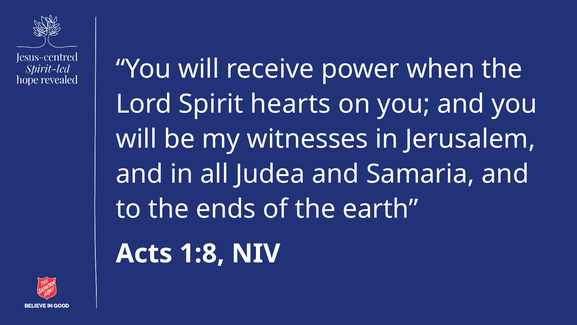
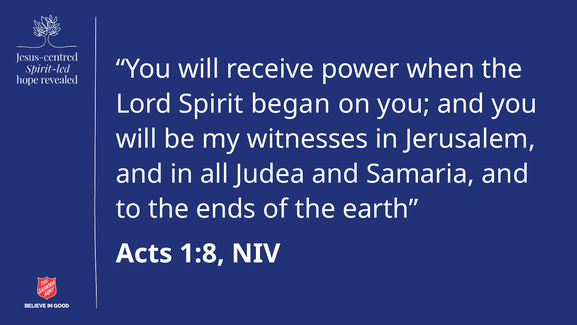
hearts: hearts -> began (291, 104)
